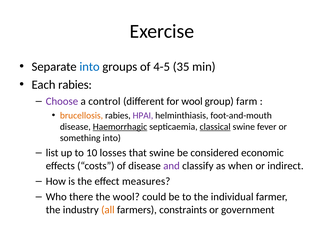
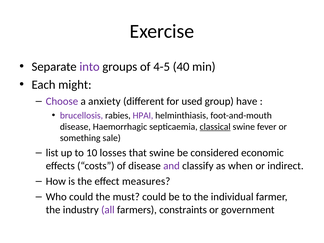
into colour: blue -> purple (90, 67)
35: 35 -> 40 (181, 67)
Each rabies: rabies -> might (75, 85)
control: control -> anxiety (104, 101)
for wool: wool -> used (192, 101)
farm: farm -> have (247, 101)
brucellosis colour: orange -> purple (81, 115)
Haemorrhagic underline: present -> none (120, 127)
something into: into -> sale (112, 138)
Who there: there -> could (81, 197)
the wool: wool -> must (126, 197)
all colour: orange -> purple (108, 210)
